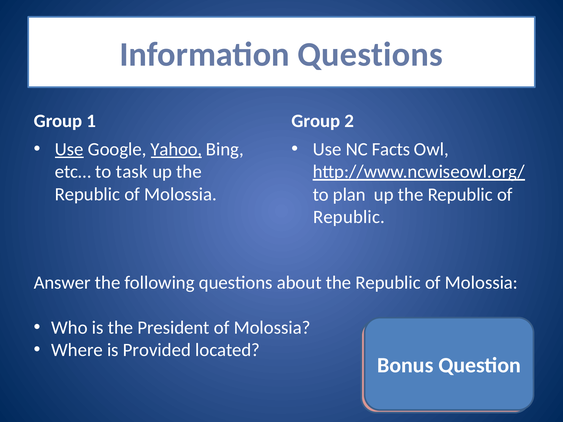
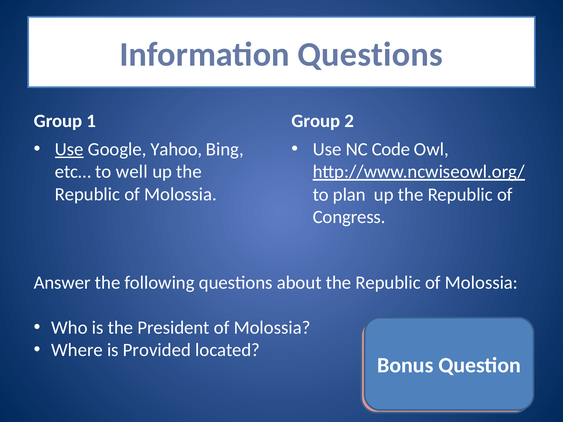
Yahoo underline: present -> none (176, 149)
Facts: Facts -> Code (391, 149)
task: task -> well (132, 172)
Republic: Republic -> Congress (349, 217)
